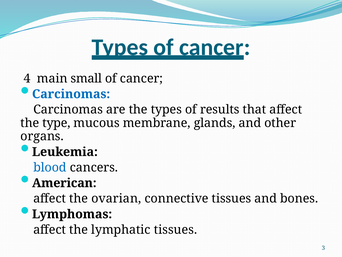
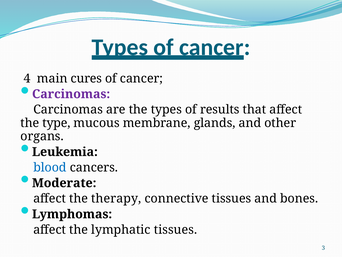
small: small -> cures (86, 78)
Carcinomas colour: blue -> purple (71, 94)
American: American -> Moderate (64, 183)
ovarian: ovarian -> therapy (116, 198)
